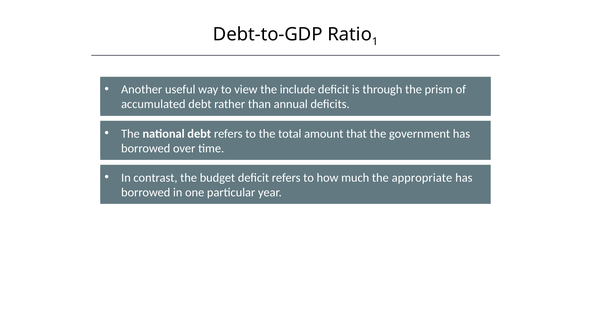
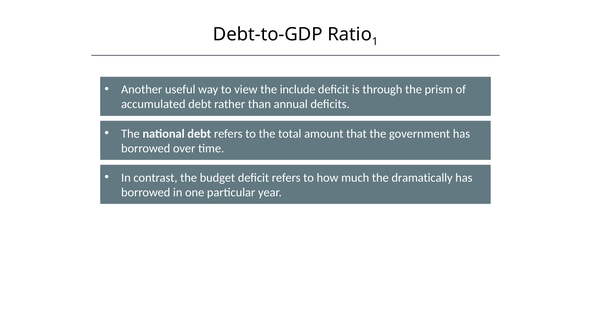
appropriate: appropriate -> dramatically (422, 177)
